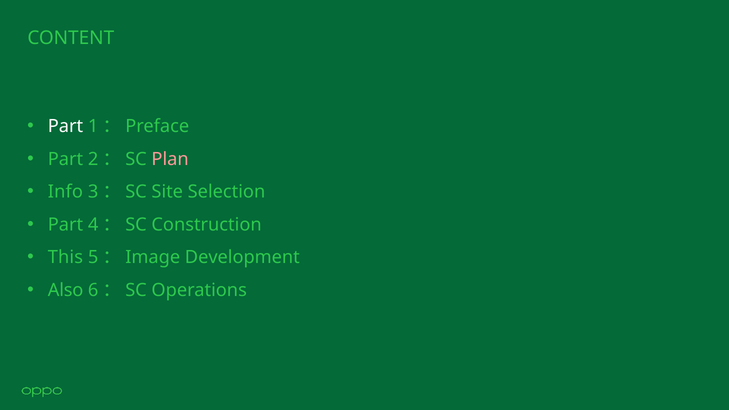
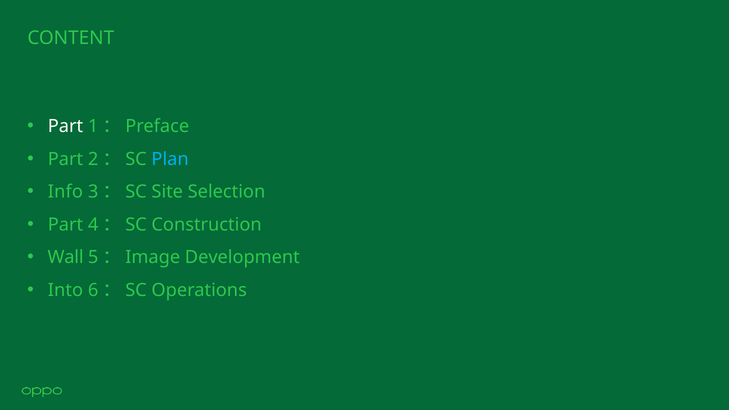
Plan colour: pink -> light blue (170, 159)
This: This -> Wall (66, 257)
Also: Also -> Into (65, 290)
